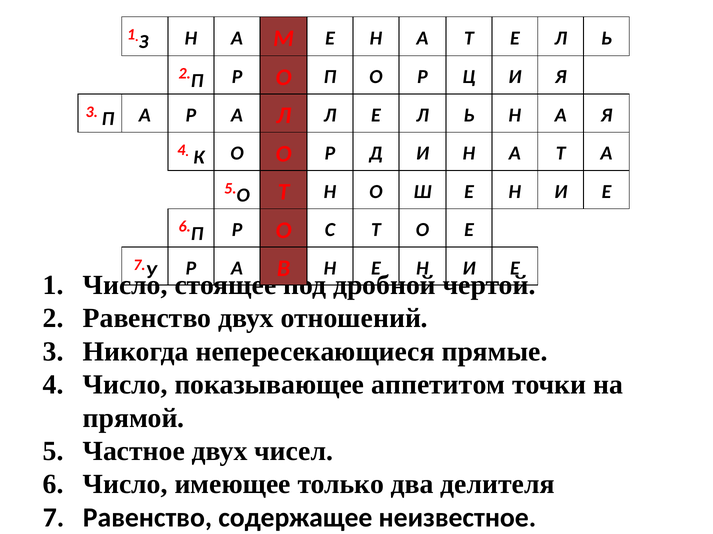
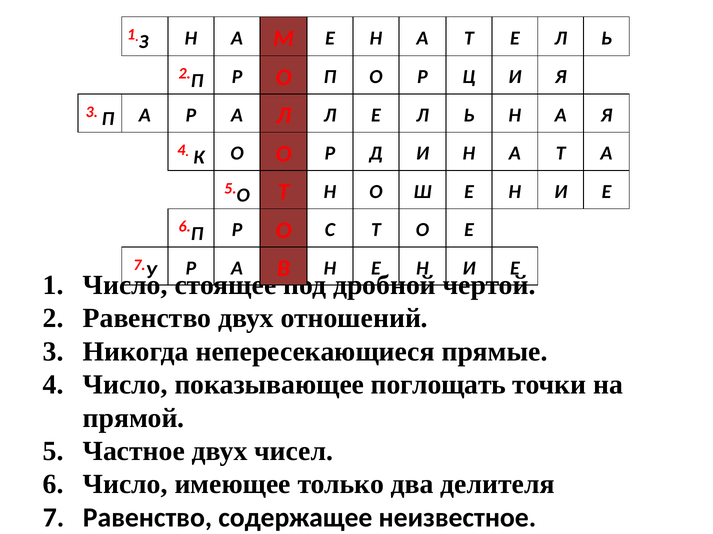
аппетитом: аппетитом -> поглощать (438, 385)
